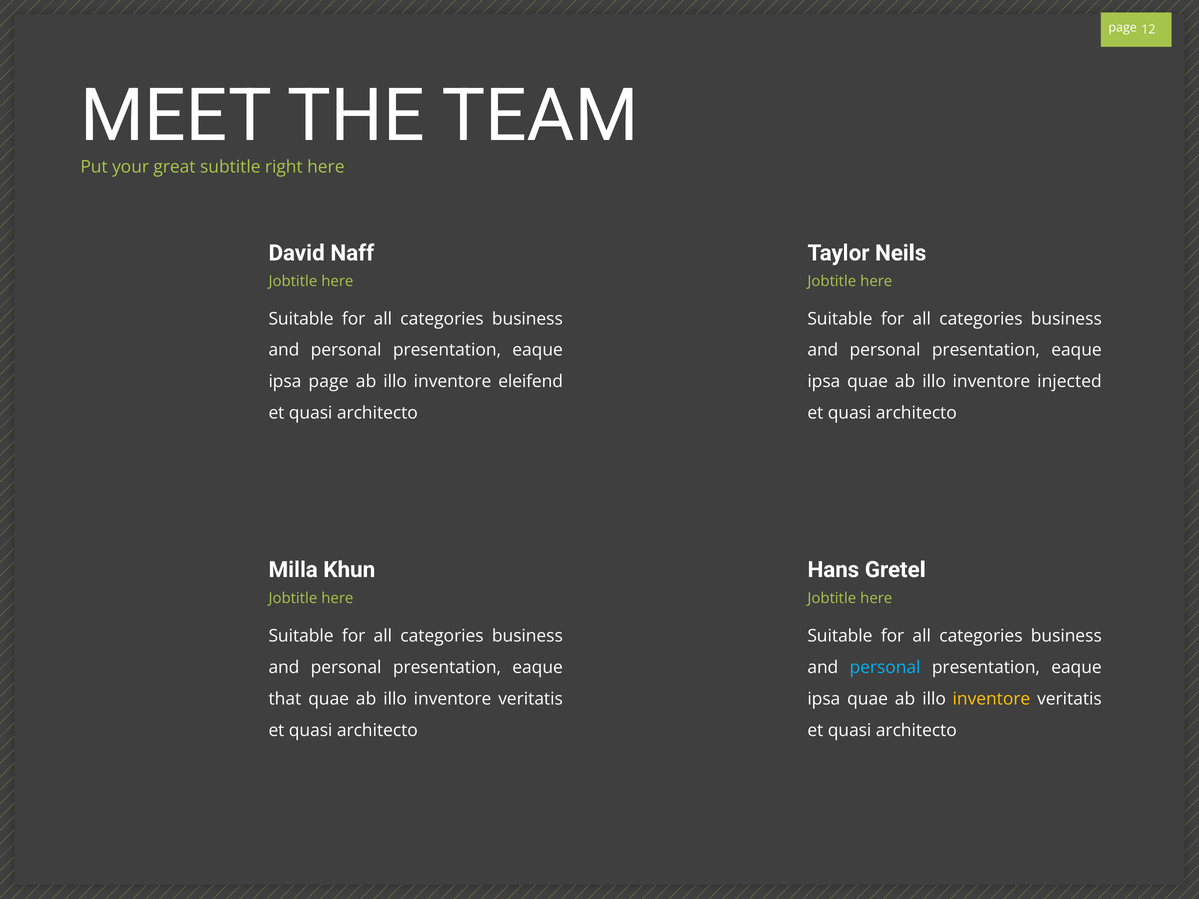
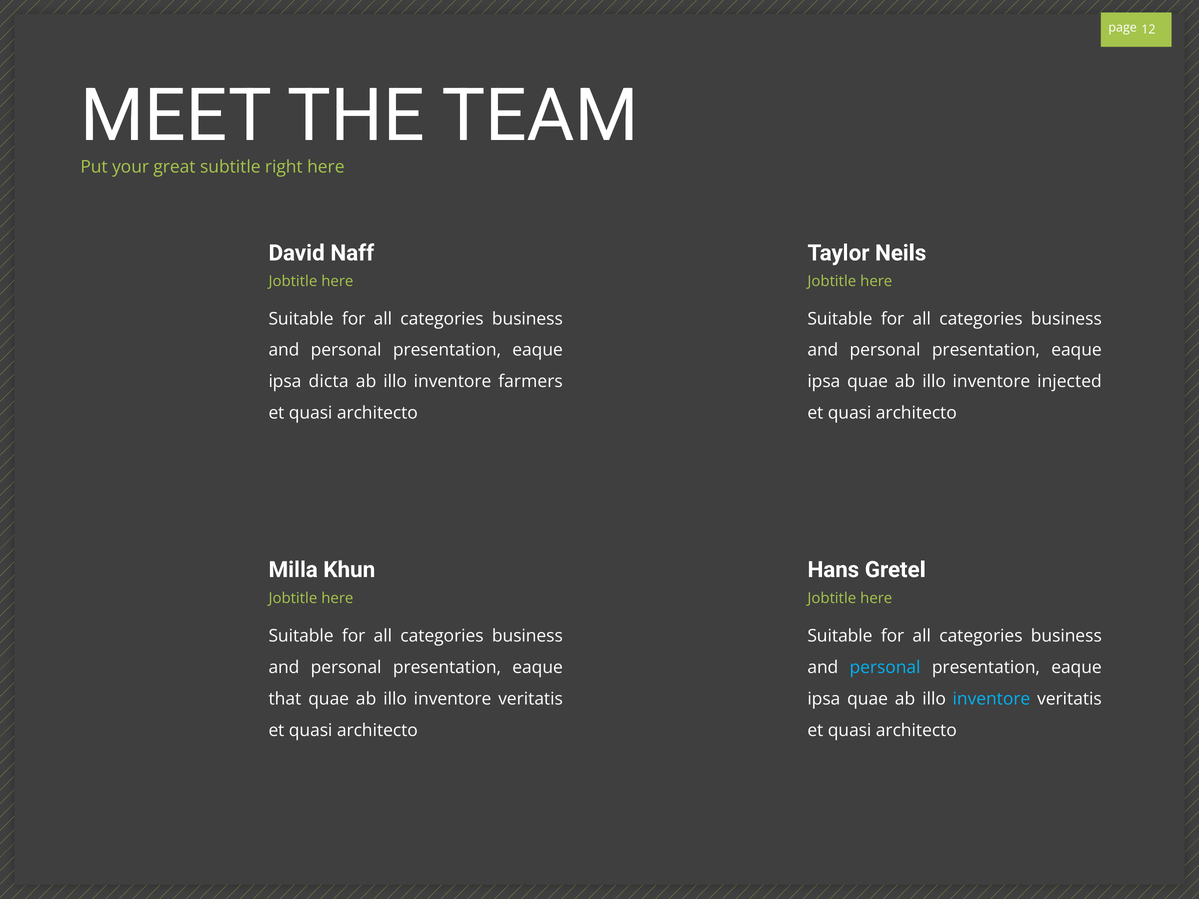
ipsa page: page -> dicta (329, 382)
eleifend: eleifend -> farmers (531, 382)
inventore colour: yellow -> light blue (991, 699)
